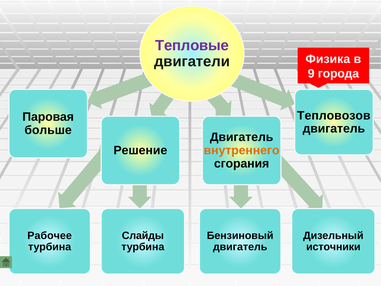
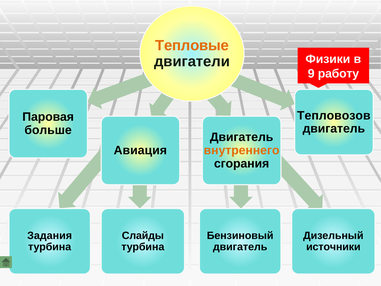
Тепловые colour: purple -> orange (192, 45)
Физика: Физика -> Физики (328, 59)
города: города -> работу (338, 74)
Решение: Решение -> Авиация (140, 150)
Рабочее: Рабочее -> Задания (50, 235)
